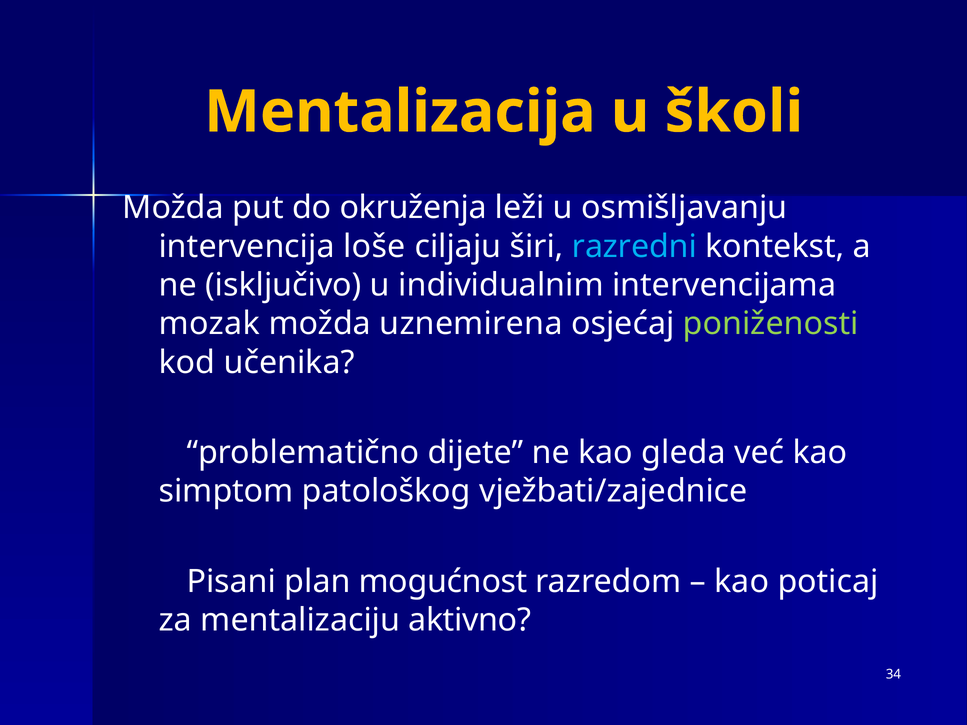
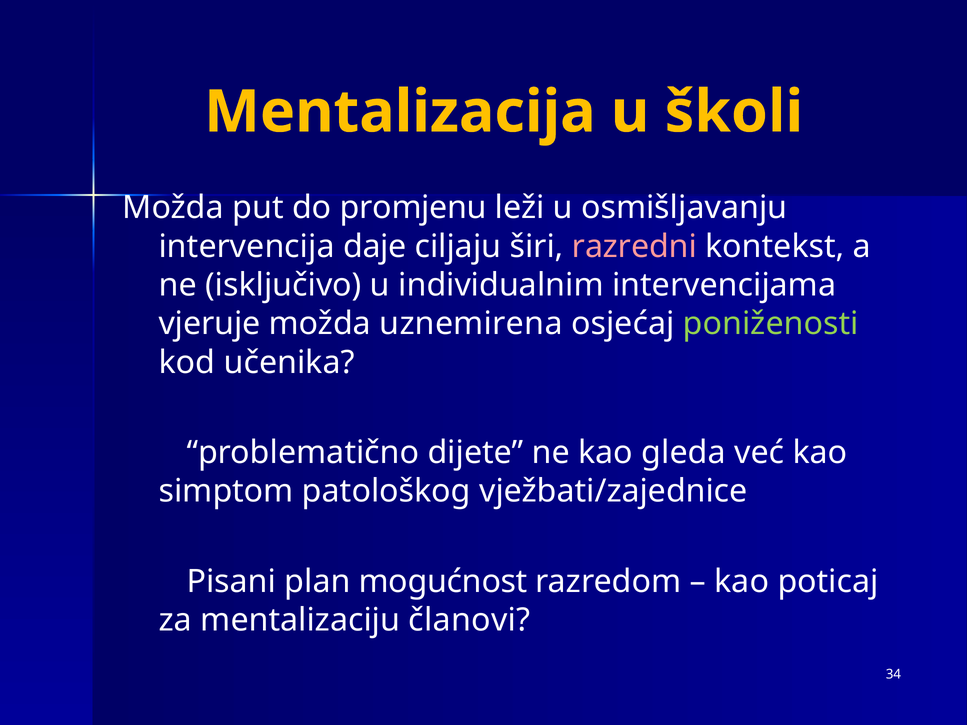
okruženja: okruženja -> promjenu (413, 208)
loše: loše -> daje (375, 246)
razredni colour: light blue -> pink (634, 246)
mozak: mozak -> vjeruje (210, 324)
aktivno: aktivno -> članovi (469, 620)
